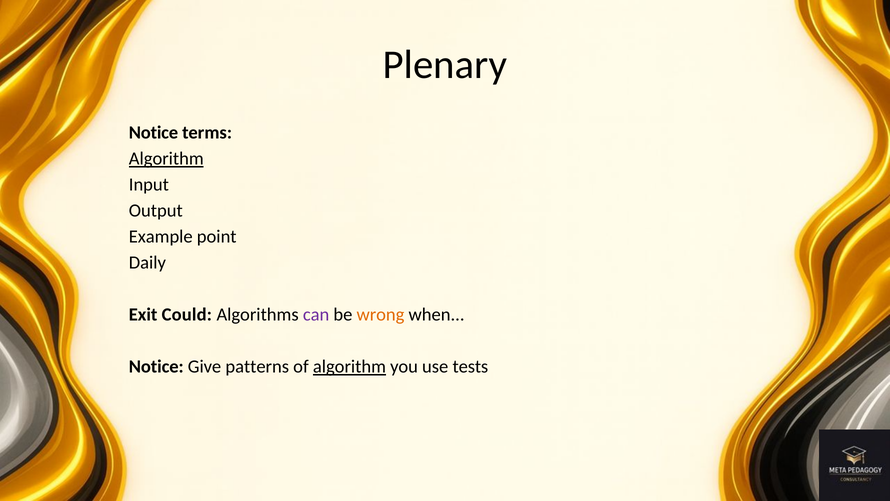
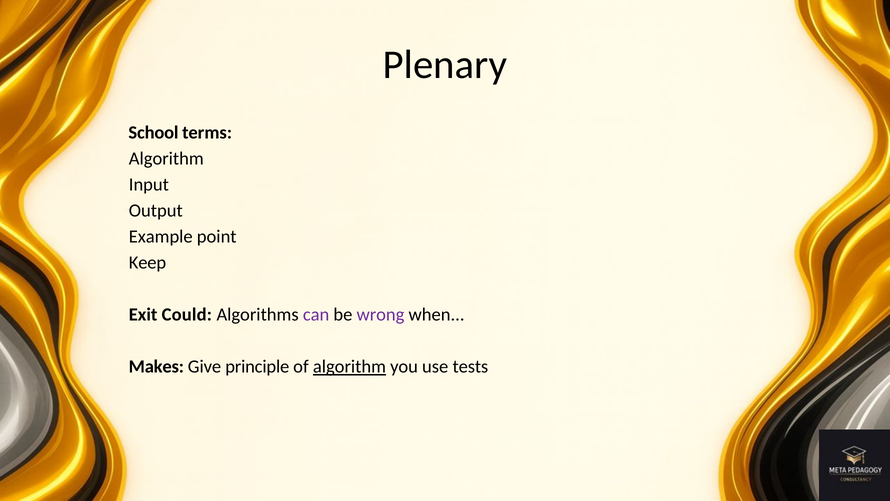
Notice: Notice -> School (153, 133)
Algorithm underline: present -> none (166, 159)
Daily: Daily -> Keep (147, 263)
wrong colour: orange -> purple (381, 315)
Notice: Notice -> Makes (156, 367)
patterns: patterns -> principle (257, 367)
